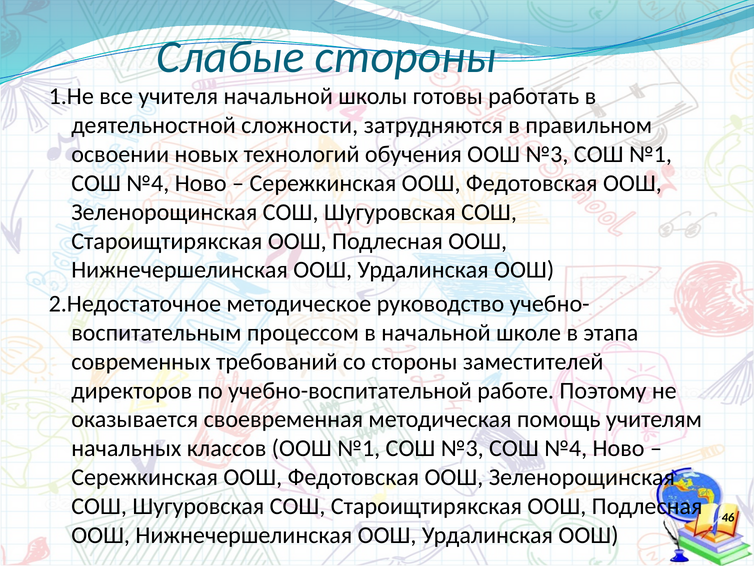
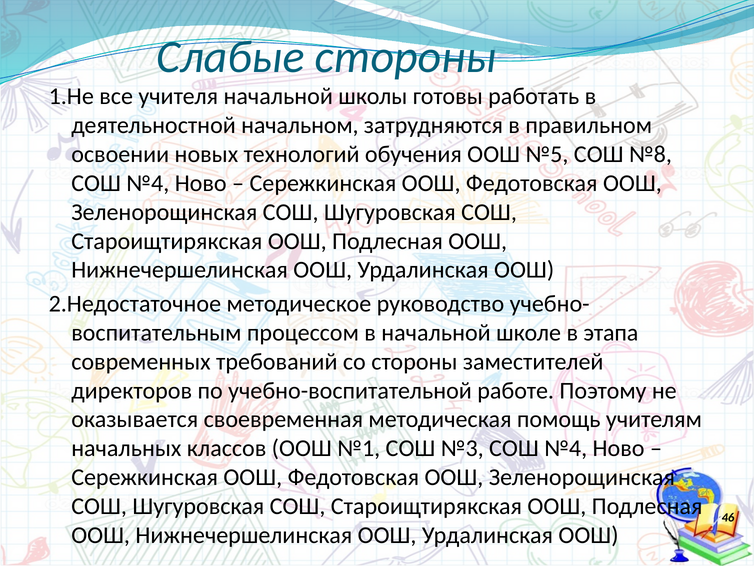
сложности: сложности -> начальном (300, 125)
ООШ №3: №3 -> №5 (547, 154)
СОШ №1: №1 -> №8 (650, 154)
